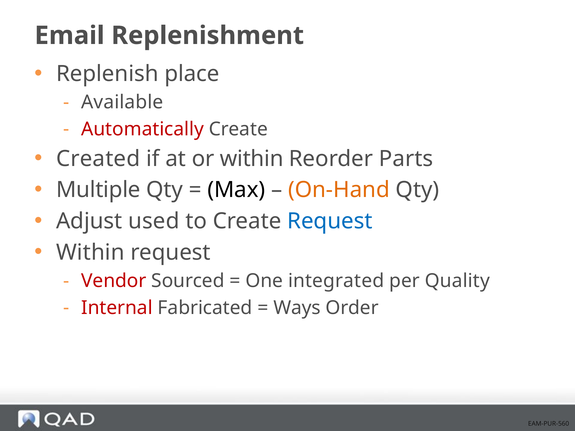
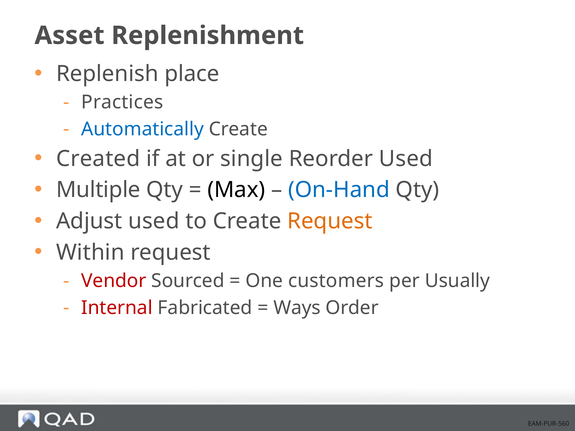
Email: Email -> Asset (70, 36)
Available: Available -> Practices (122, 102)
Automatically colour: red -> blue (143, 129)
or within: within -> single (252, 159)
Reorder Parts: Parts -> Used (406, 159)
On-Hand colour: orange -> blue (339, 190)
Request colour: blue -> orange (330, 221)
integrated: integrated -> customers (336, 281)
Quality: Quality -> Usually (457, 281)
